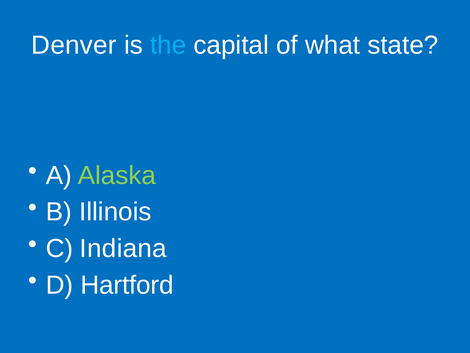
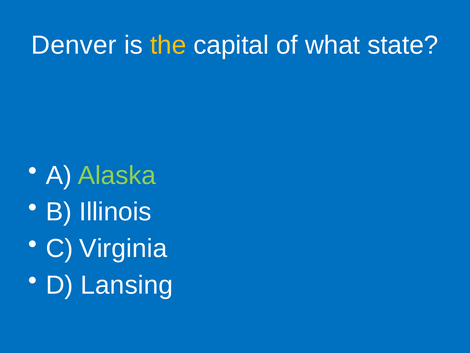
the colour: light blue -> yellow (168, 45)
Indiana: Indiana -> Virginia (123, 248)
Hartford: Hartford -> Lansing (127, 285)
